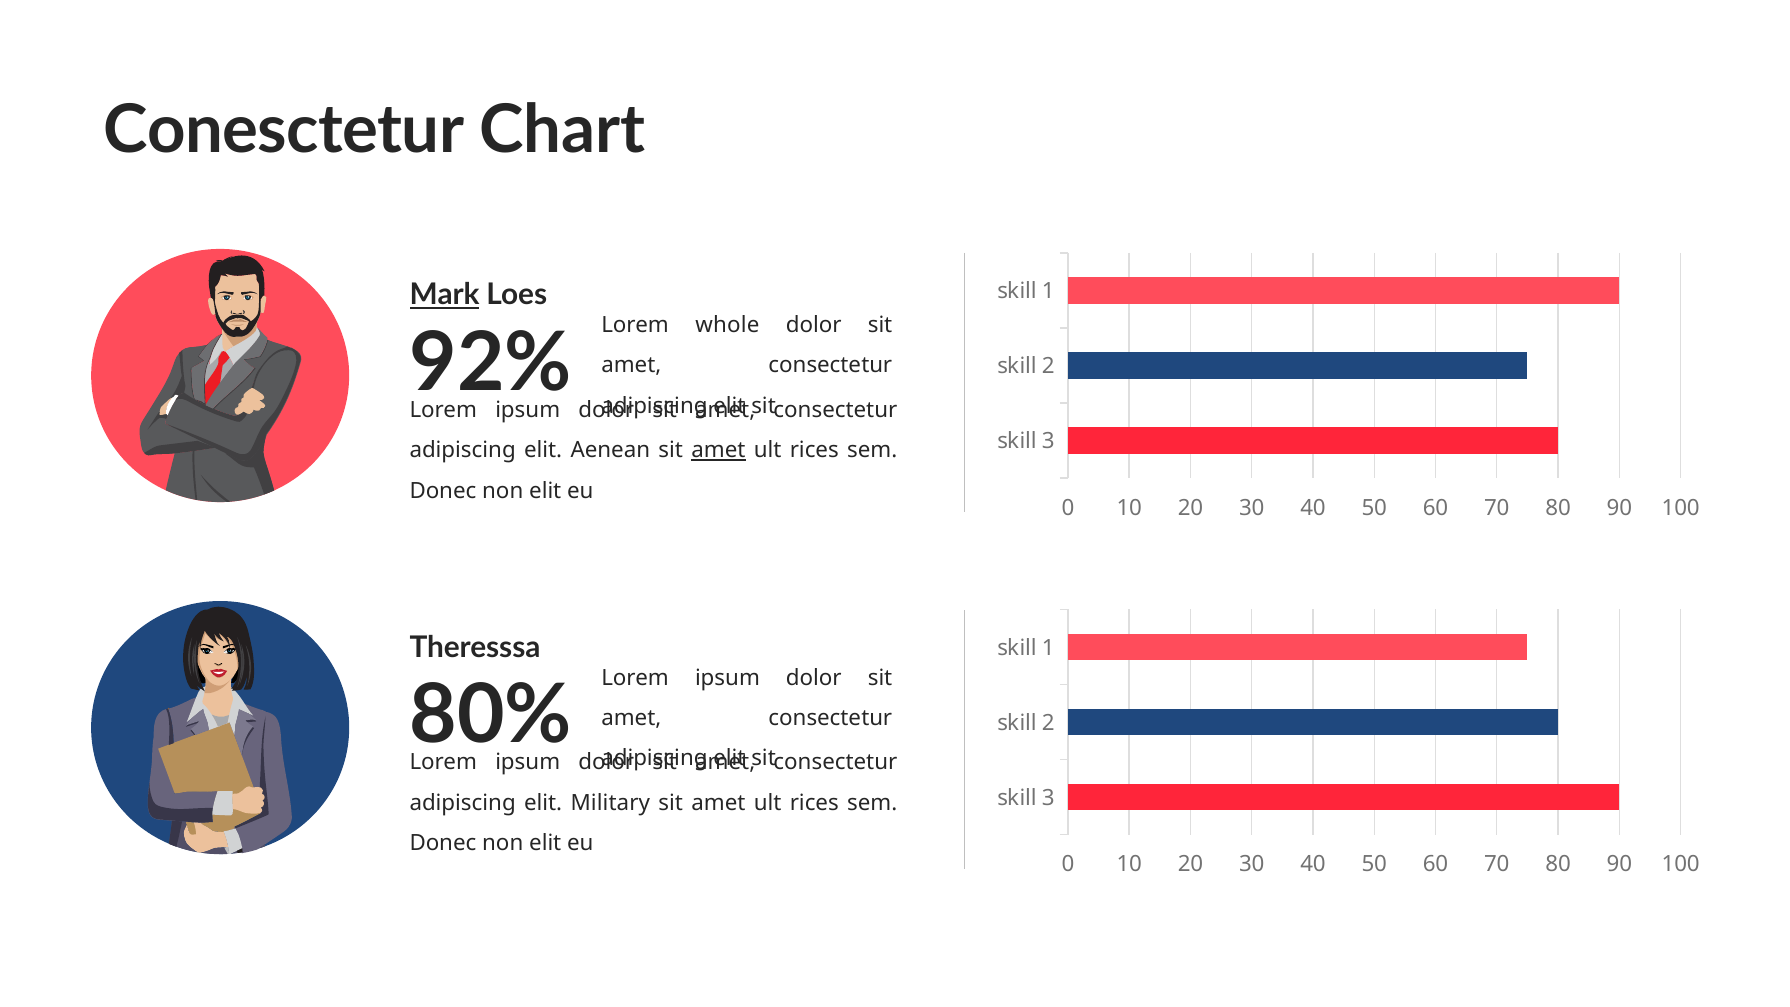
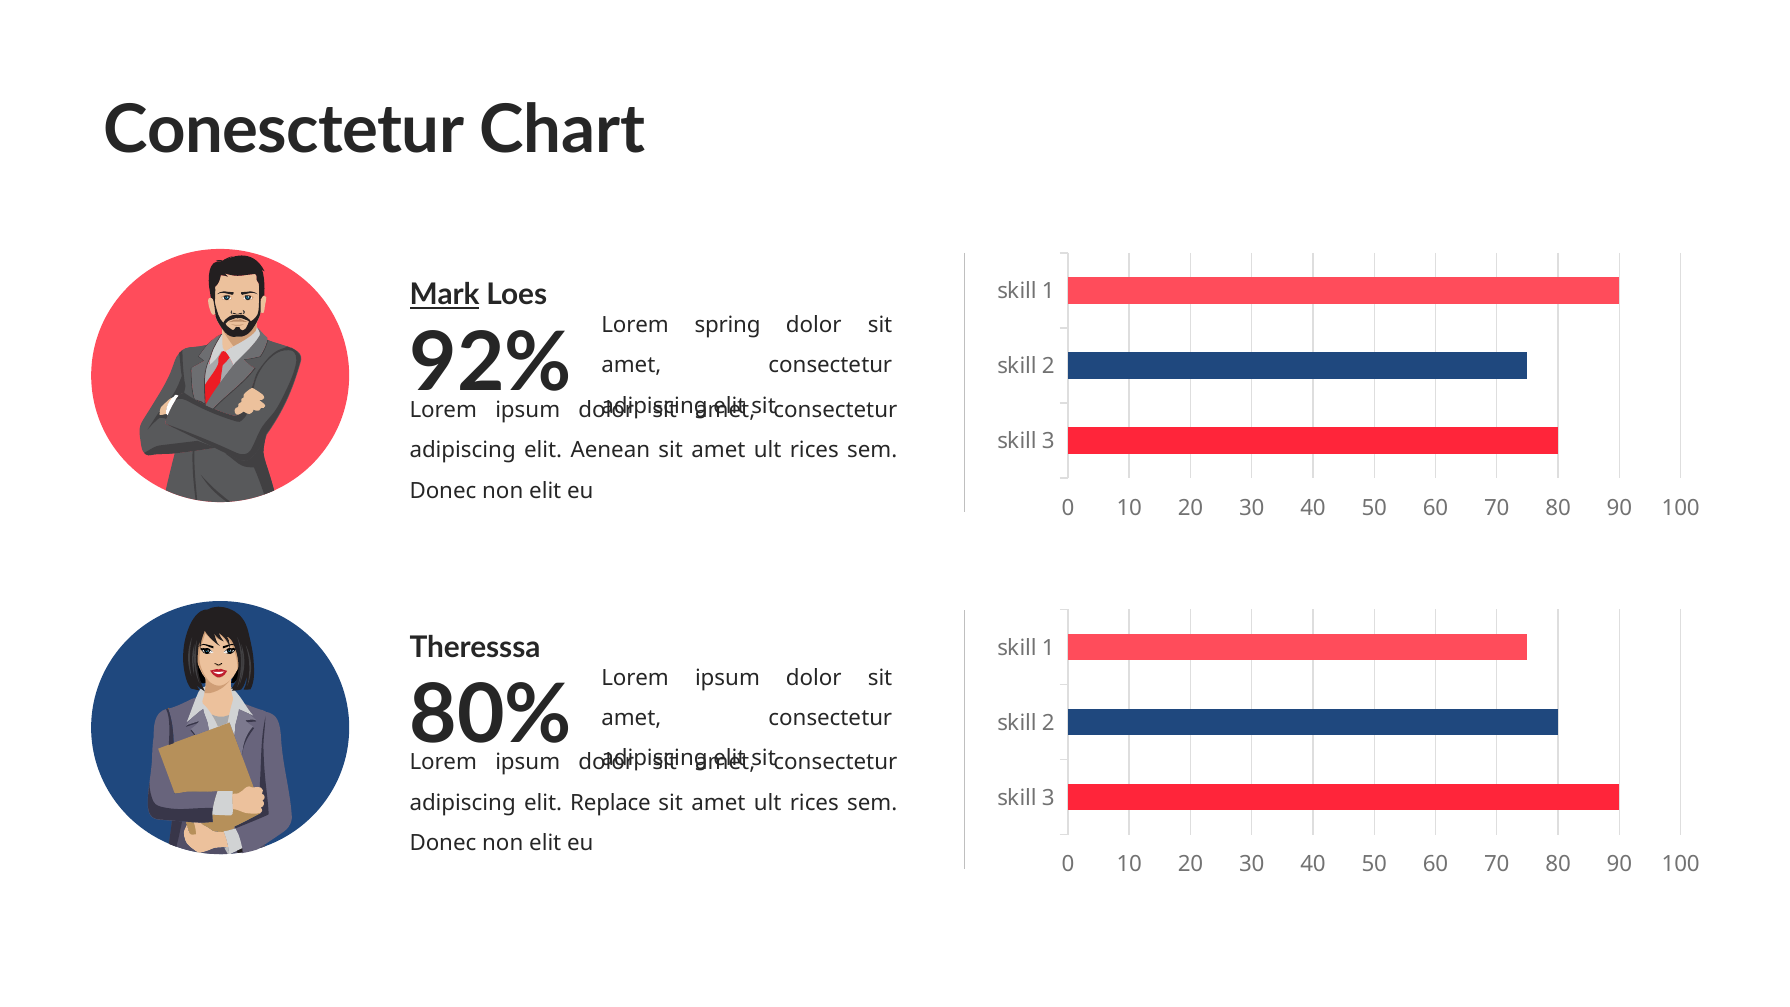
whole: whole -> spring (728, 325)
amet underline: present -> none (718, 450)
Military: Military -> Replace (611, 803)
